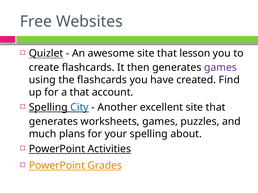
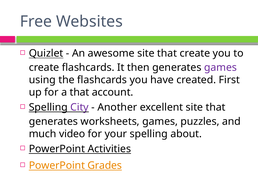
that lesson: lesson -> create (195, 53)
Find: Find -> First (229, 80)
City colour: blue -> purple (80, 108)
plans: plans -> video (72, 134)
